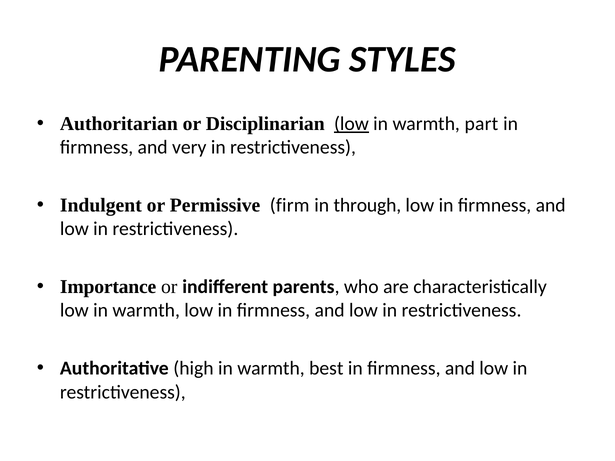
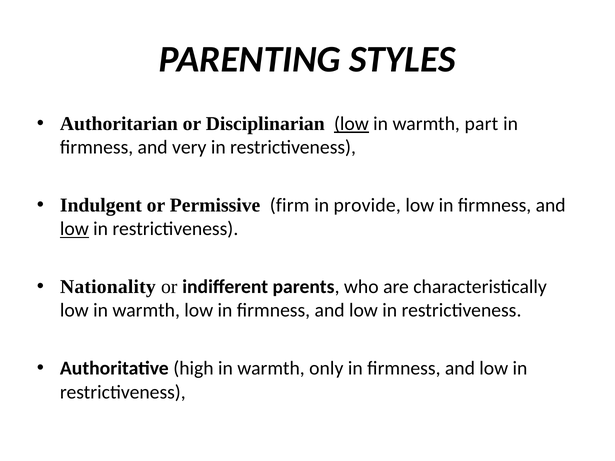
through: through -> provide (367, 205)
low underline: none -> present (74, 229)
Importance: Importance -> Nationality (108, 287)
best: best -> only (326, 369)
